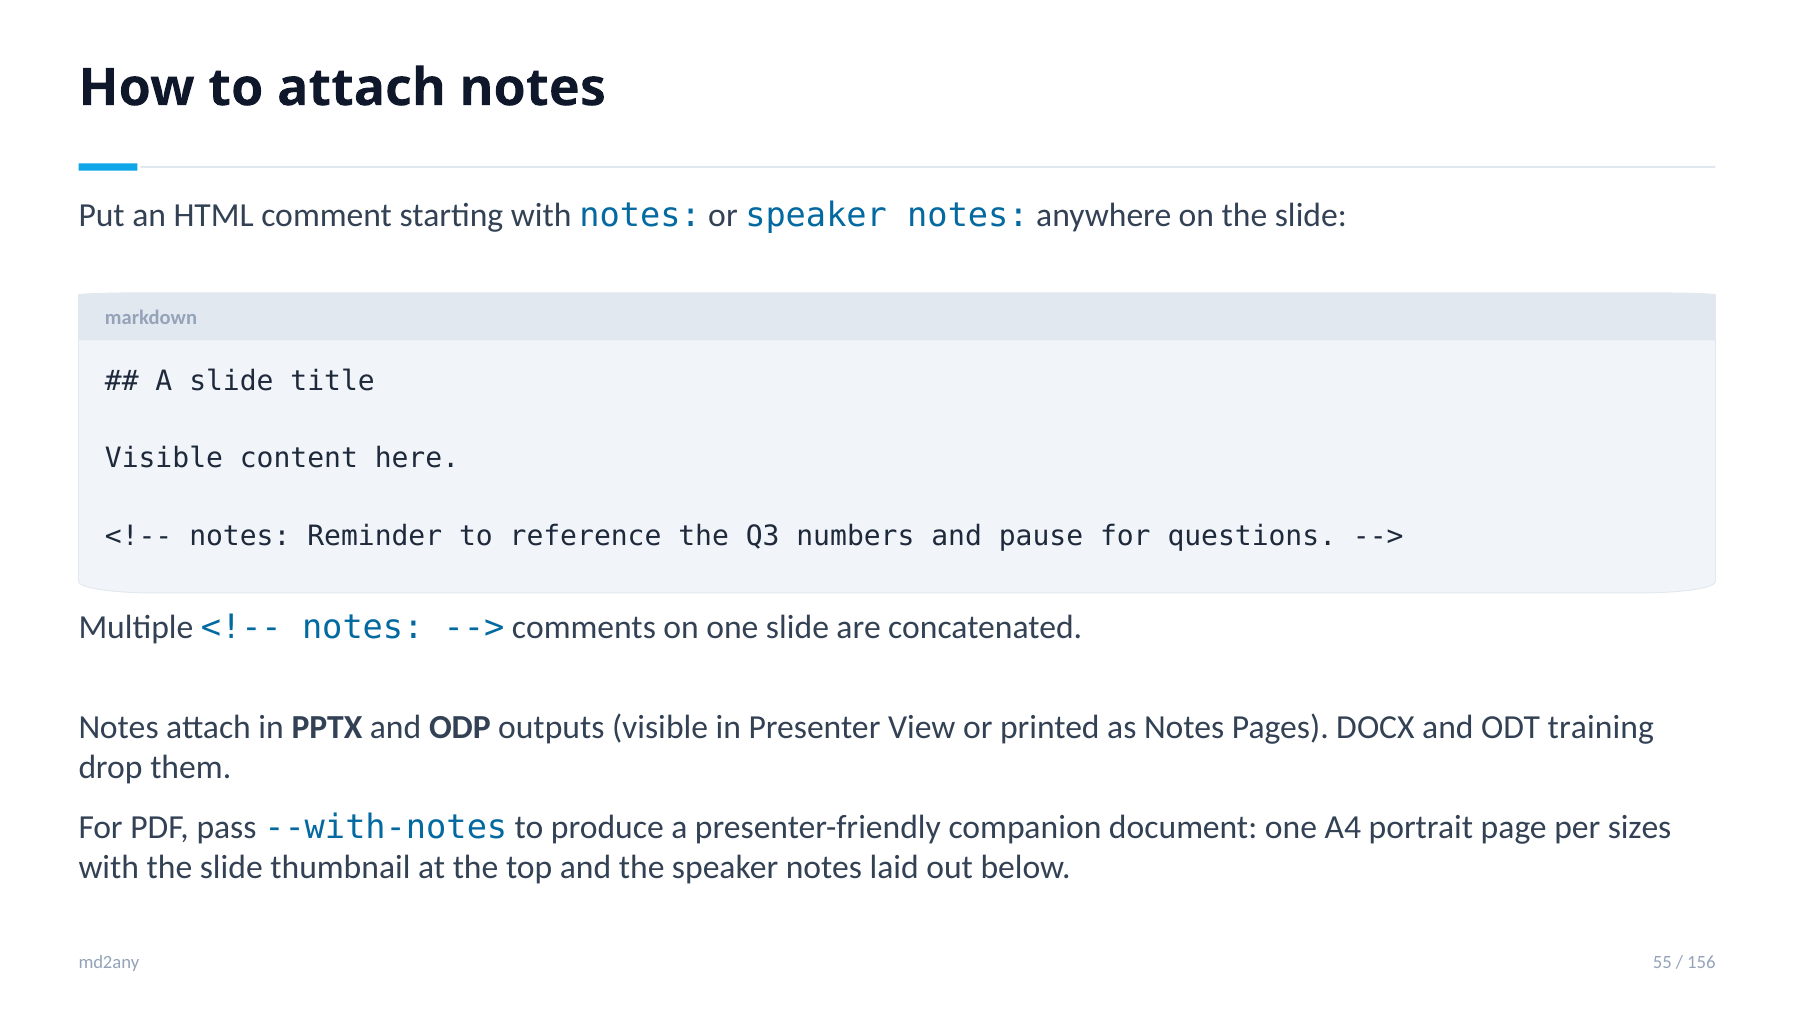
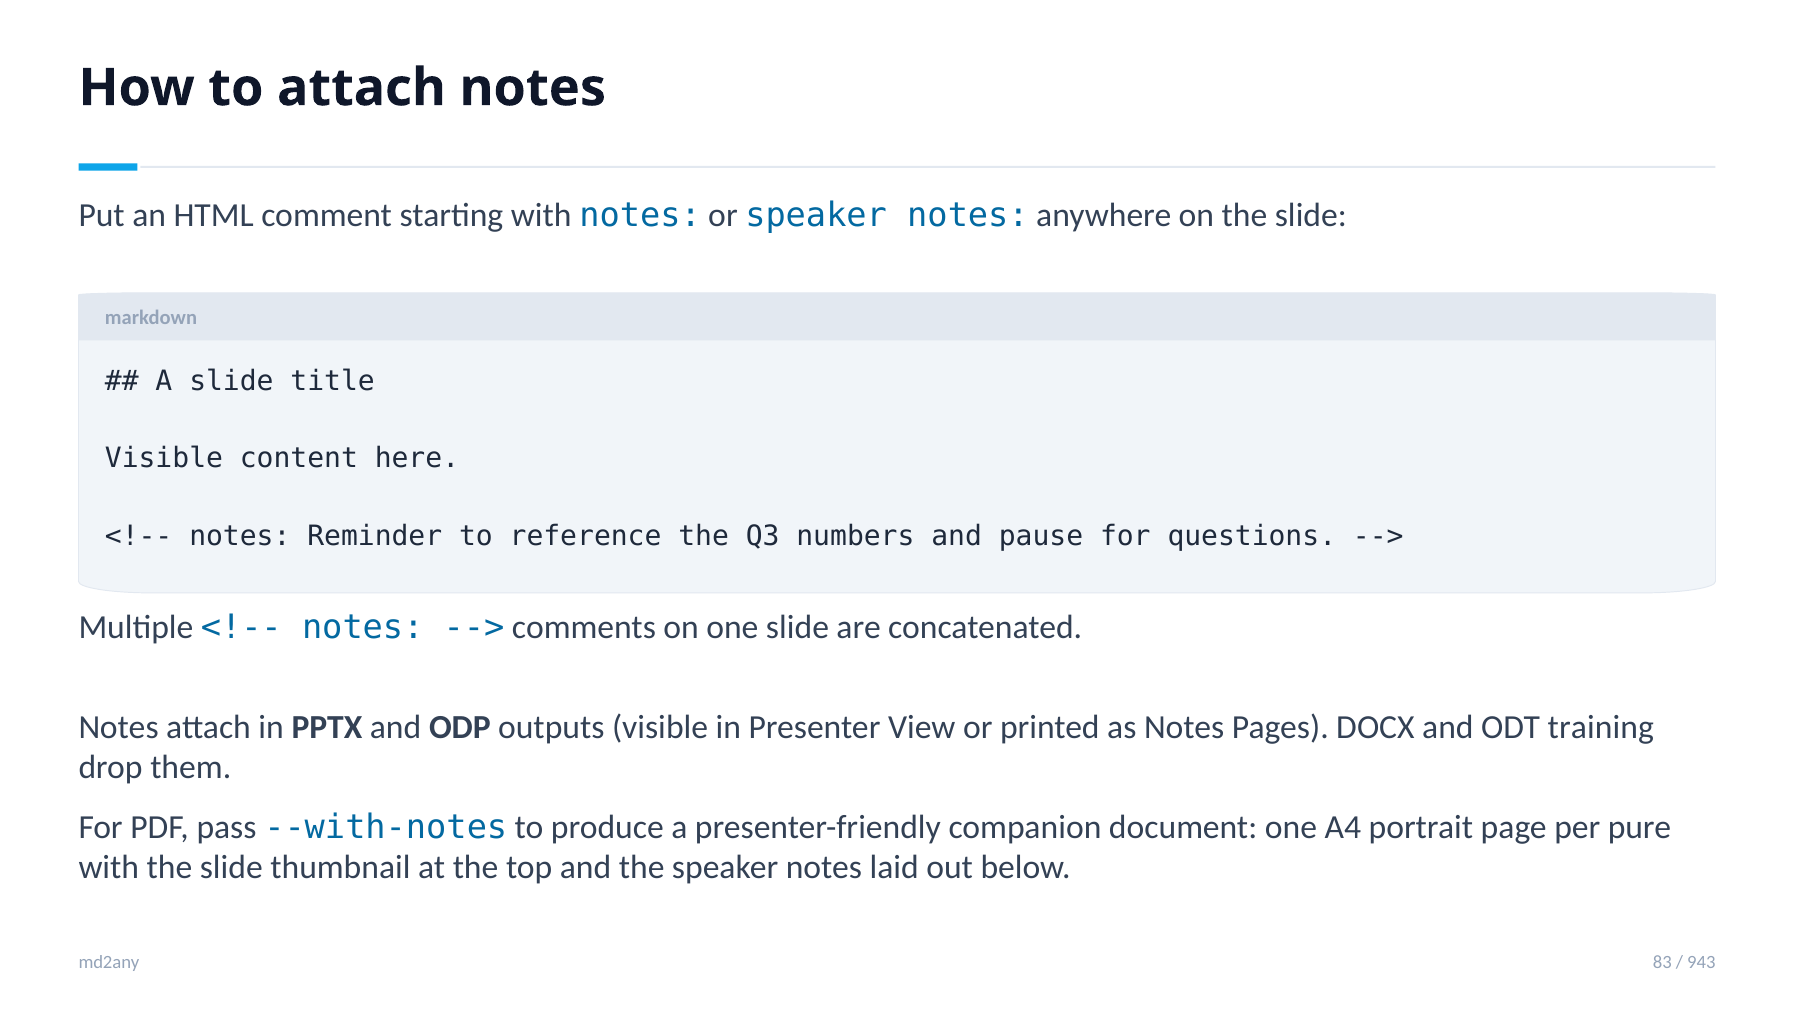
sizes: sizes -> pure (1640, 827)
55: 55 -> 83 (1662, 963)
156: 156 -> 943 (1701, 963)
